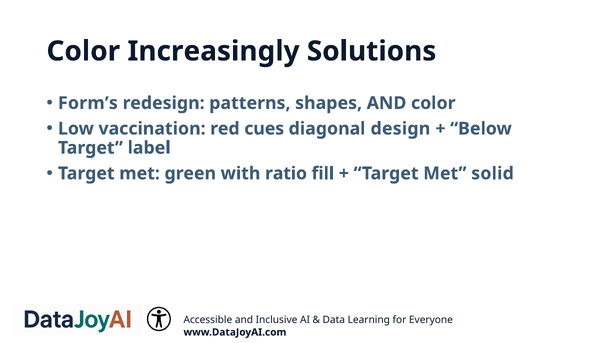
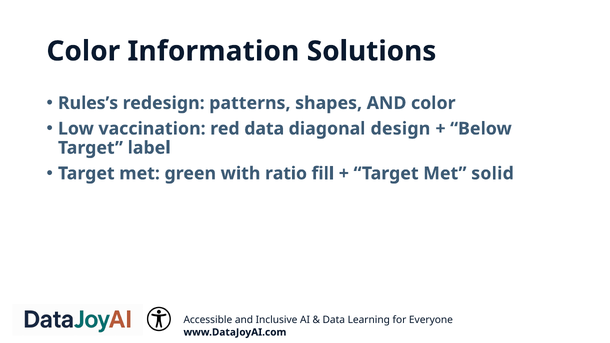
Increasingly: Increasingly -> Information (213, 51)
Form’s: Form’s -> Rules’s (88, 103)
red cues: cues -> data (264, 129)
